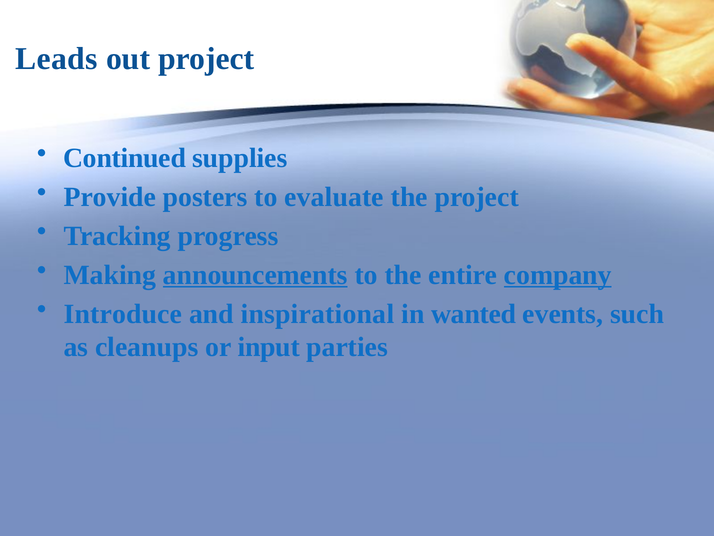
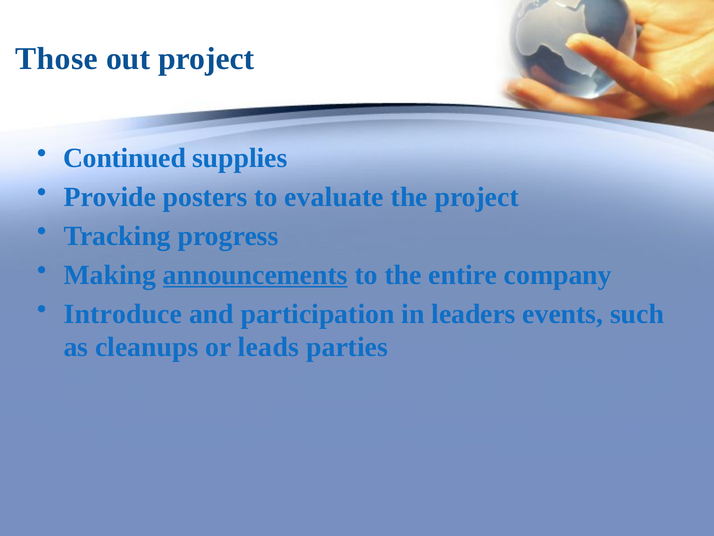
Leads: Leads -> Those (57, 59)
company underline: present -> none (558, 275)
inspirational: inspirational -> participation (318, 314)
wanted: wanted -> leaders (474, 314)
input: input -> leads (268, 347)
